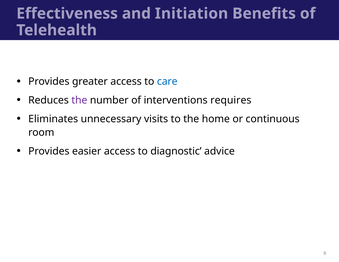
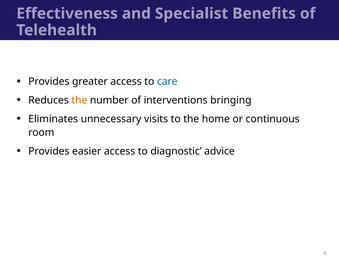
Initiation: Initiation -> Specialist (192, 14)
the colour: purple -> orange (79, 100)
requires: requires -> bringing (231, 100)
